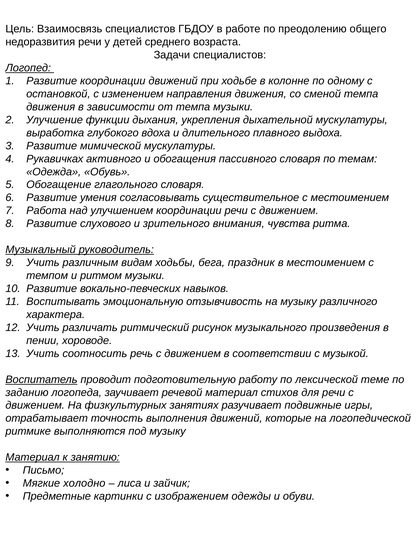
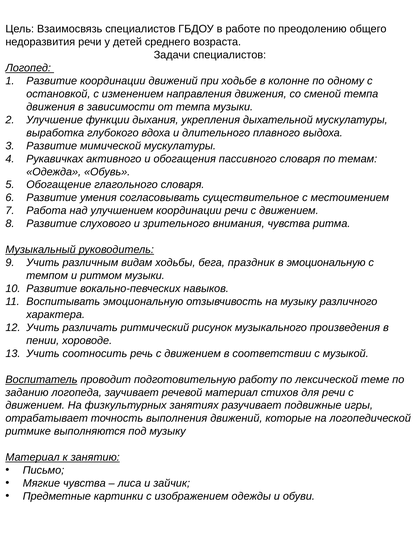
в местоимением: местоимением -> эмоциональную (326, 263)
Мягкие холодно: холодно -> чувства (84, 483)
